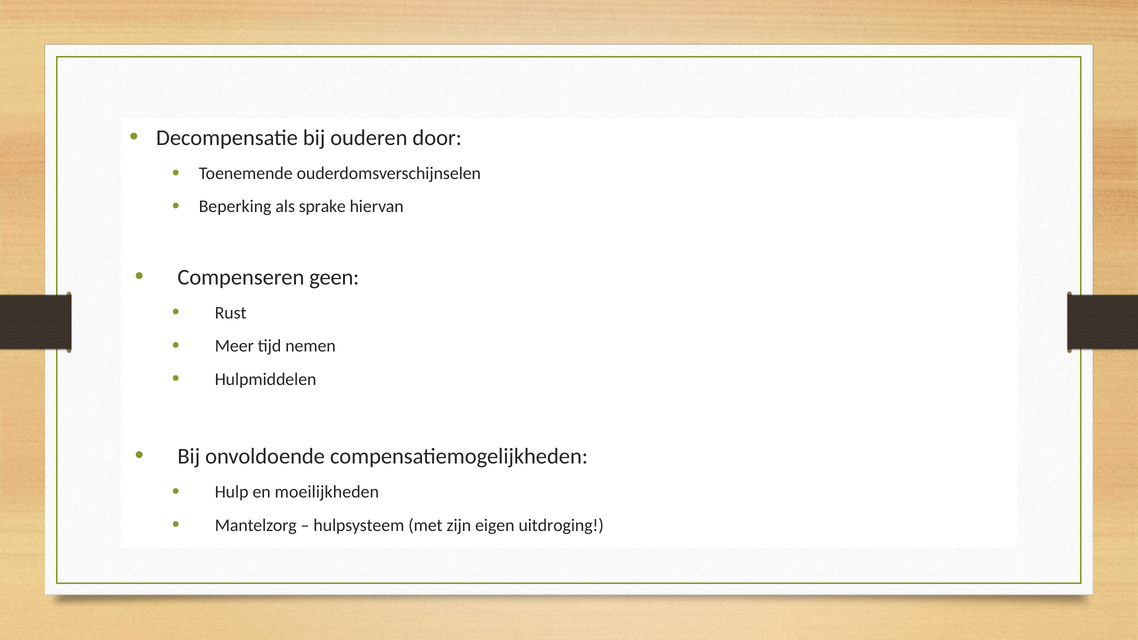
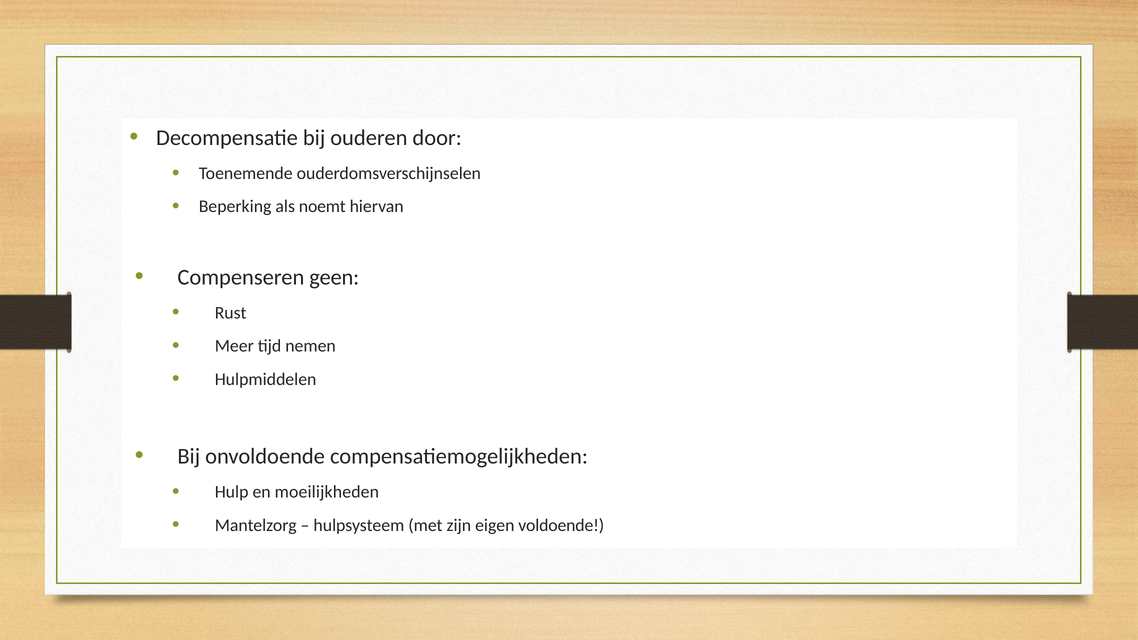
sprake: sprake -> noemt (322, 207)
uitdroging: uitdroging -> voldoende (561, 525)
